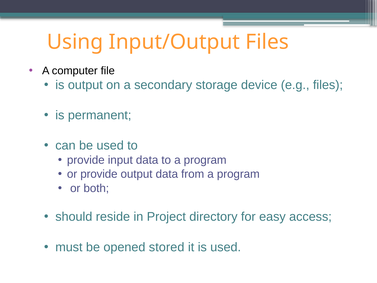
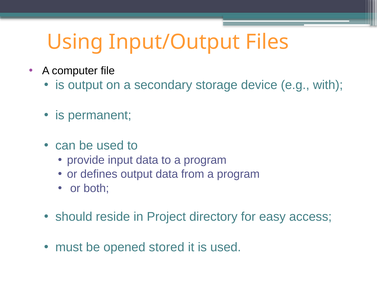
e.g files: files -> with (328, 85)
or provide: provide -> defines (99, 174)
